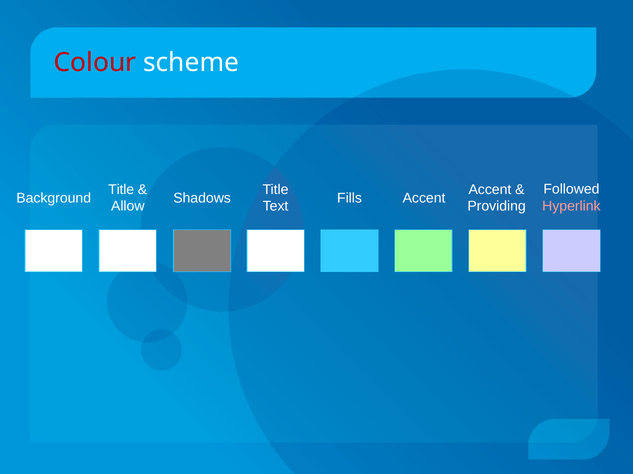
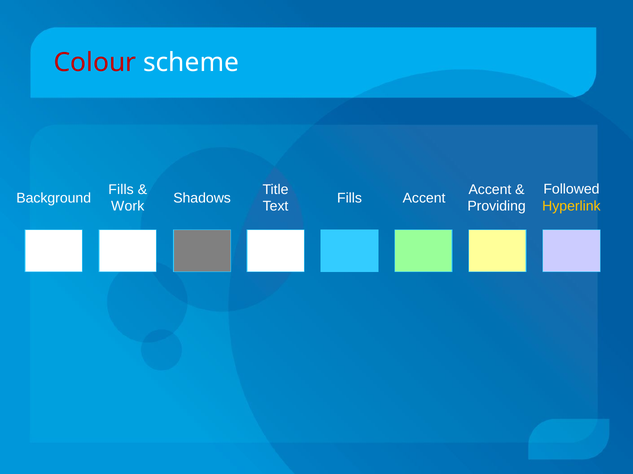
Title: Title -> Fills (121, 190)
Hyperlink colour: pink -> yellow (571, 207)
Allow: Allow -> Work (128, 207)
